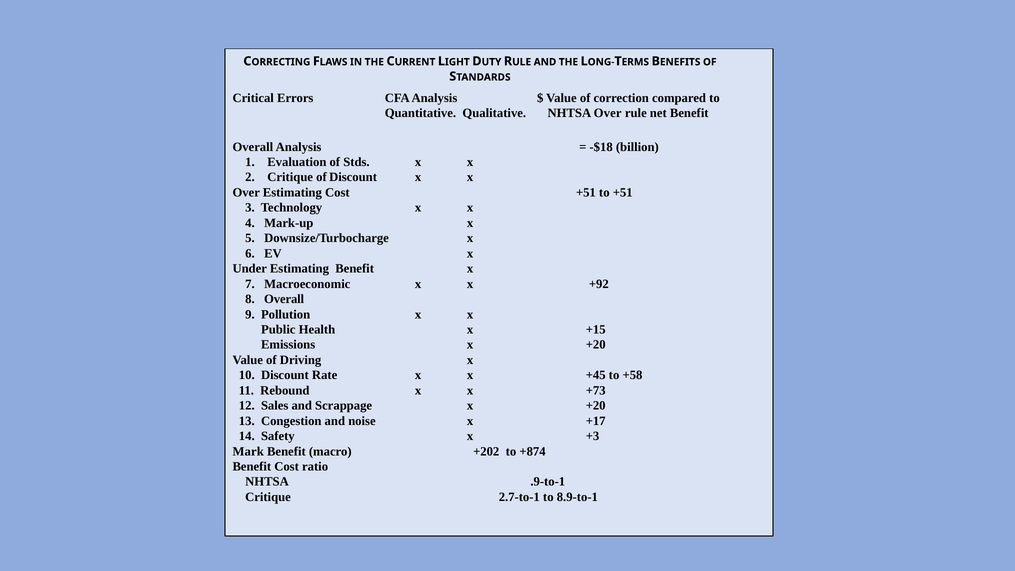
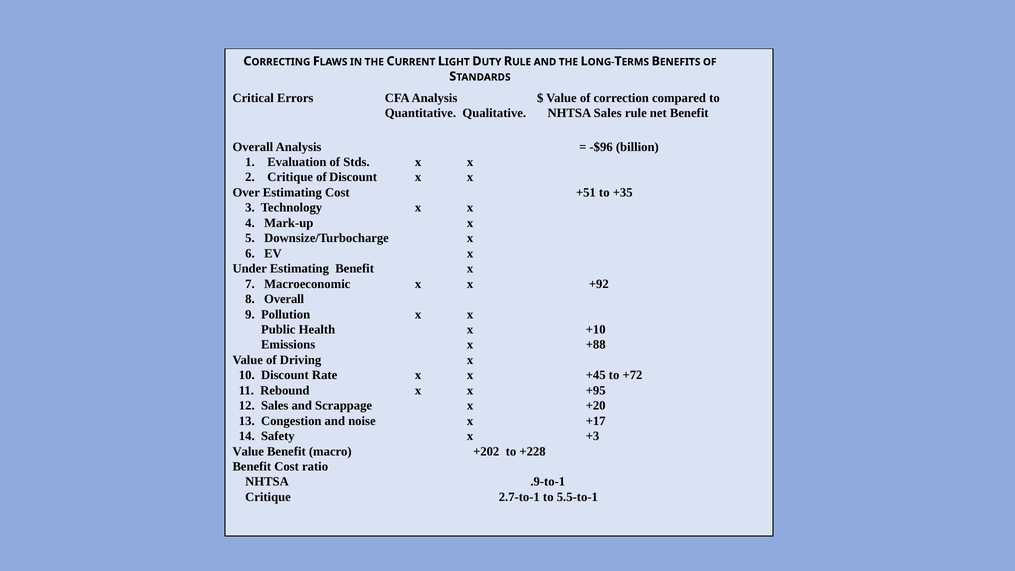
NHTSA Over: Over -> Sales (608, 113)
-$18: -$18 -> -$96 (601, 147)
to +51: +51 -> +35 (623, 192)
+15: +15 -> +10 (596, 330)
Emissions x +20: +20 -> +88 (596, 345)
+58: +58 -> +72 (633, 375)
+73: +73 -> +95 (596, 390)
Mark: Mark -> Value (248, 451)
+874: +874 -> +228 (533, 451)
8.9-to-1: 8.9-to-1 -> 5.5-to-1 (577, 497)
